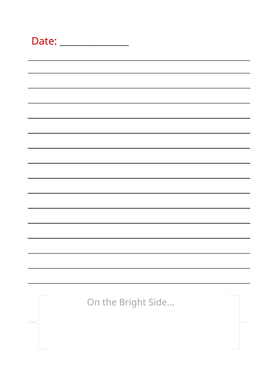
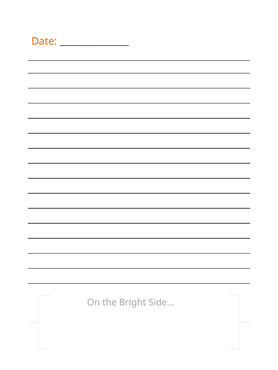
Date colour: red -> orange (44, 41)
